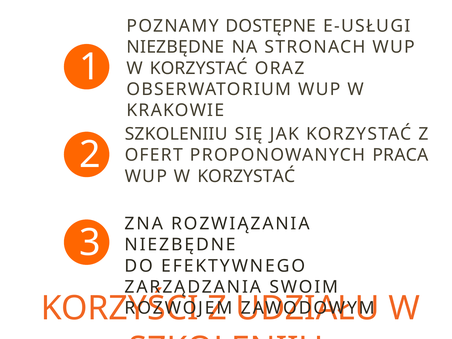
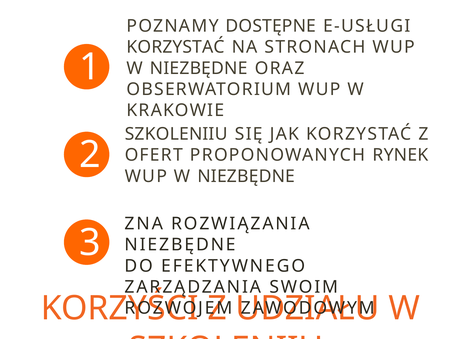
NIEZBĘDNE: NIEZBĘDNE -> KORZYSTAĆ (176, 47)
KORZYSTAĆ: KORZYSTAĆ -> NIEZBĘDNE (199, 68)
PRACA: PRACA -> RYNEK (400, 155)
KORZYSTAĆ: KORZYSTAĆ -> NIEZBĘDNE (246, 176)
